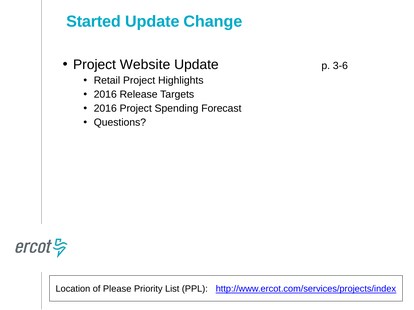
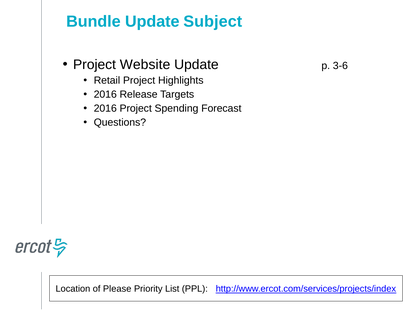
Started: Started -> Bundle (93, 22)
Change: Change -> Subject (213, 22)
